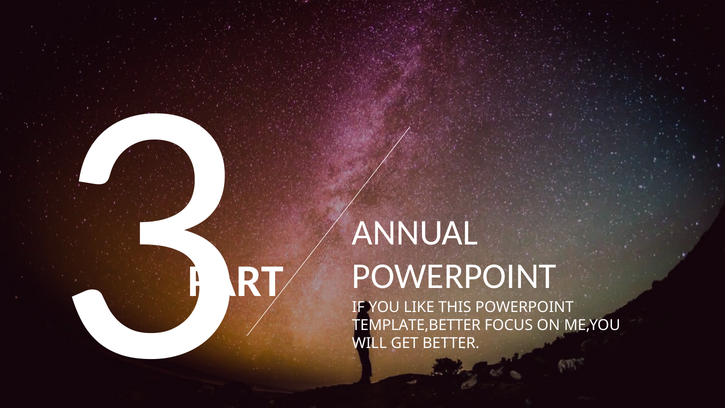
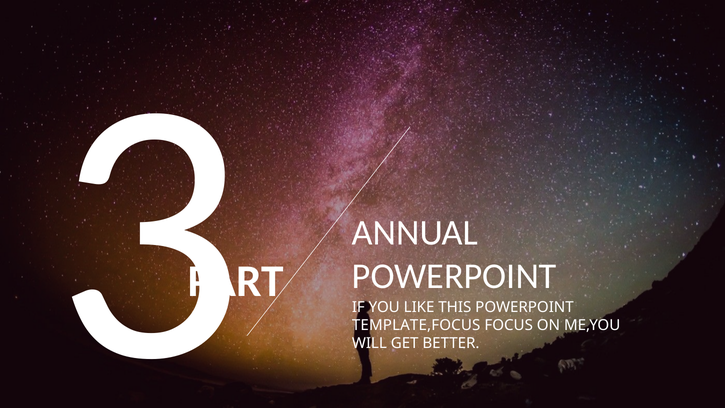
TEMPLATE,BETTER: TEMPLATE,BETTER -> TEMPLATE,FOCUS (416, 325)
